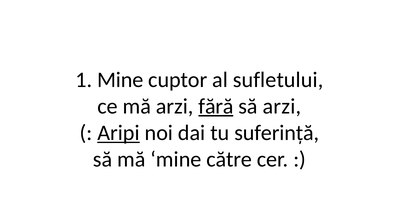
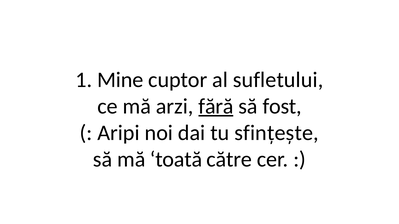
să arzi: arzi -> fost (282, 106)
Aripi underline: present -> none (118, 133)
suferință: suferință -> sfințește (277, 133)
mă mine: mine -> toată (176, 160)
